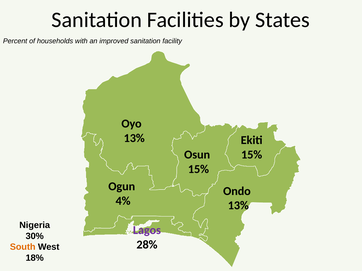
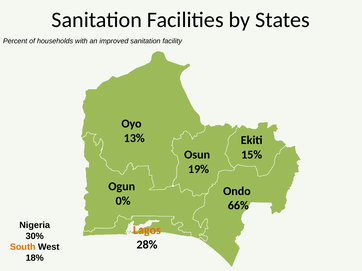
15%: 15% -> 19% (198, 170)
4%: 4% -> 0% (123, 201)
13%: 13% -> 66% (238, 206)
Lagos colour: purple -> orange (147, 231)
